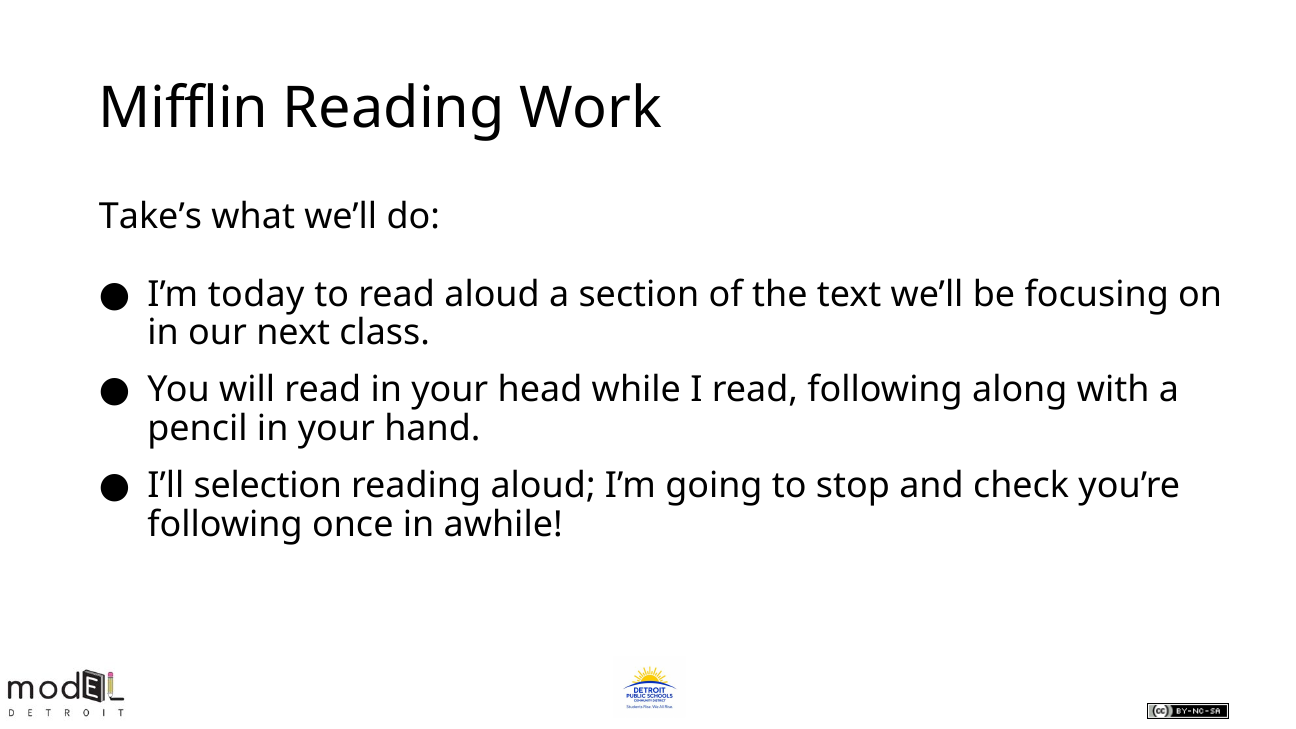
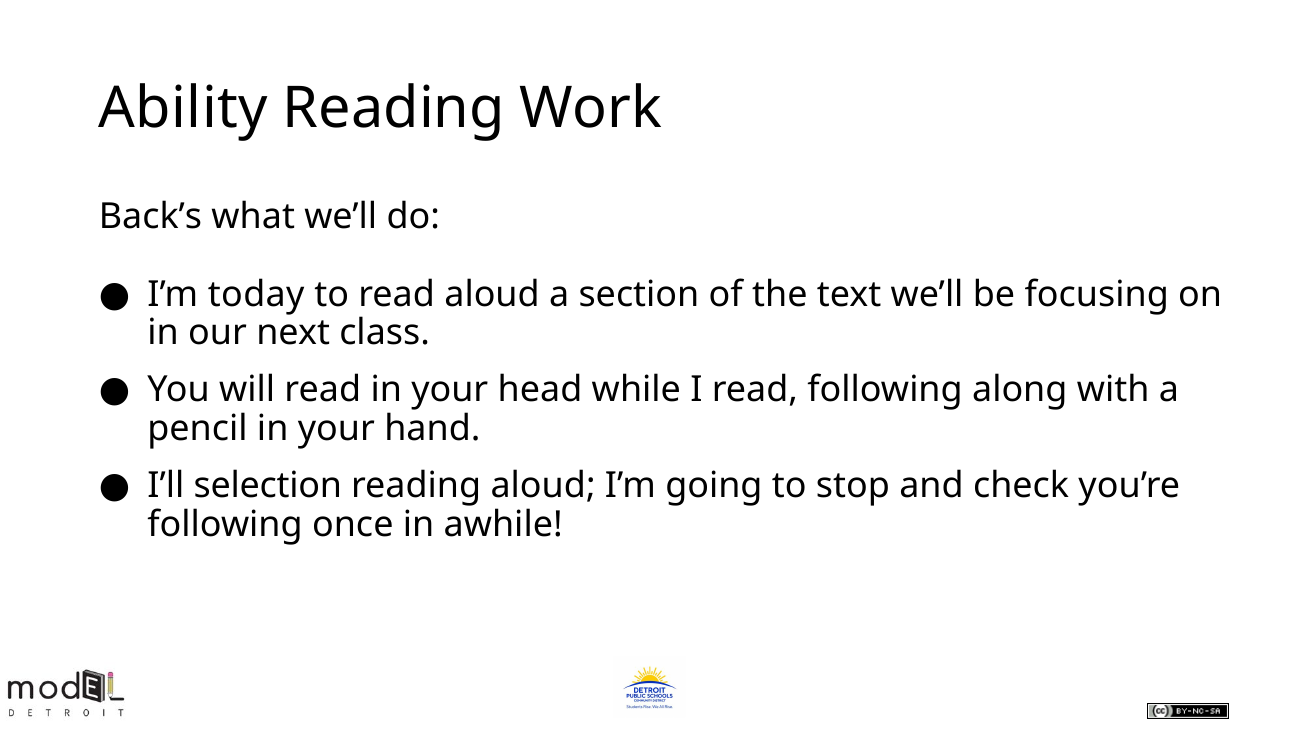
Mifflin: Mifflin -> Ability (183, 109)
Take’s: Take’s -> Back’s (150, 217)
